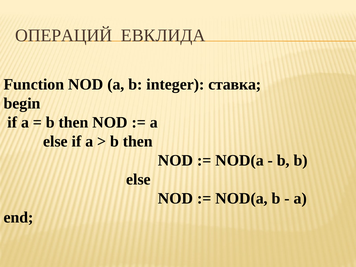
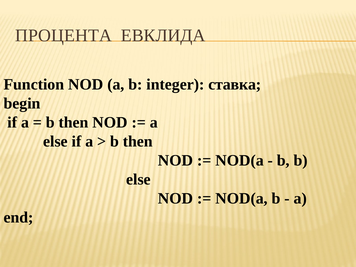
ОПЕРАЦИЙ: ОПЕРАЦИЙ -> ПРОЦЕНТА (64, 35)
